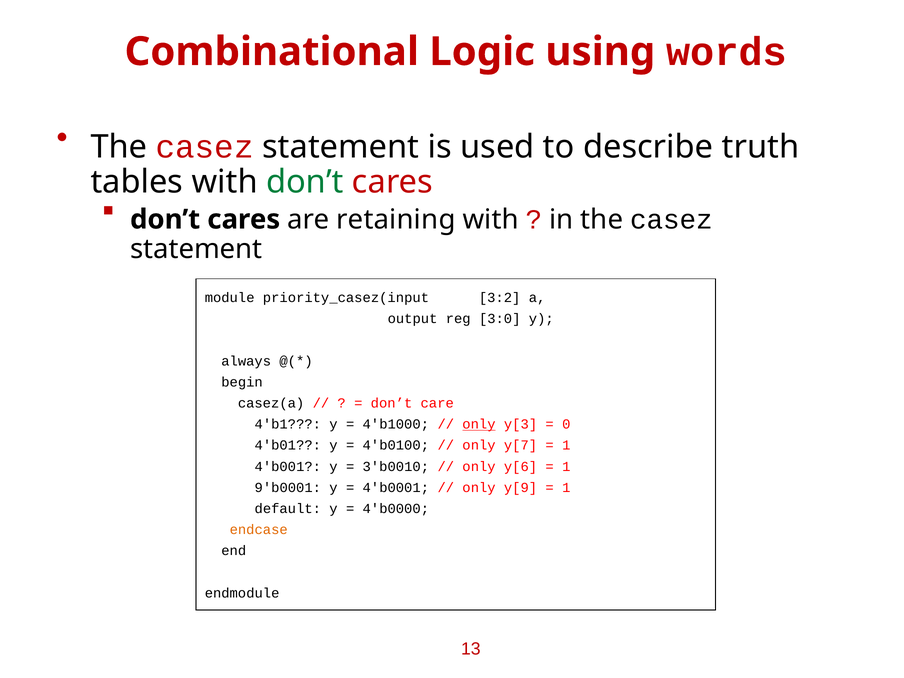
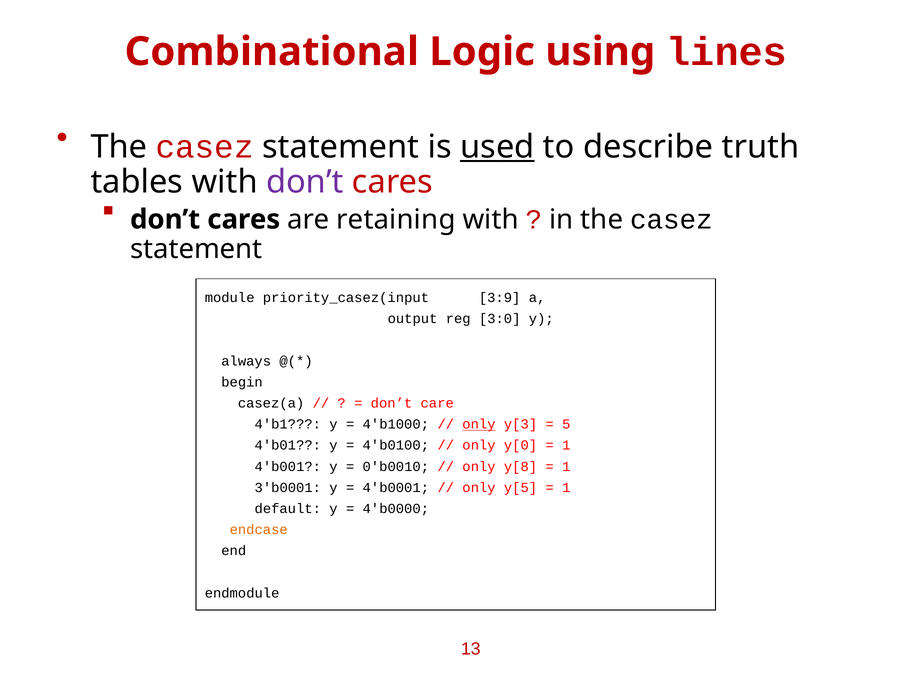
words: words -> lines (727, 52)
used underline: none -> present (497, 147)
don’t colour: green -> purple (305, 182)
3:2: 3:2 -> 3:9 (500, 298)
0: 0 -> 5 (566, 424)
y[7: y[7 -> y[0 (521, 445)
3'b0010: 3'b0010 -> 0'b0010 (396, 467)
y[6: y[6 -> y[8 (521, 467)
9'b0001: 9'b0001 -> 3'b0001 (288, 488)
y[9: y[9 -> y[5 (521, 488)
